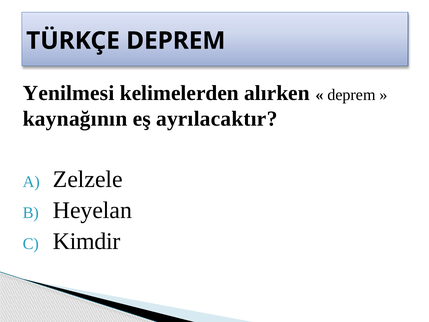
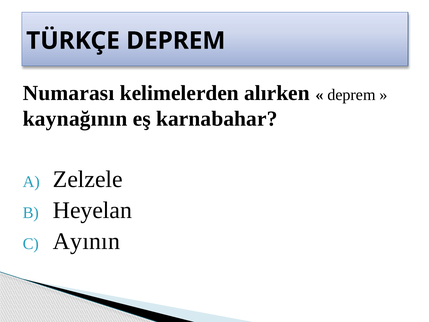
Yenilmesi: Yenilmesi -> Numarası (69, 93)
ayrılacaktır: ayrılacaktır -> karnabahar (217, 119)
Kimdir: Kimdir -> Ayının (86, 241)
